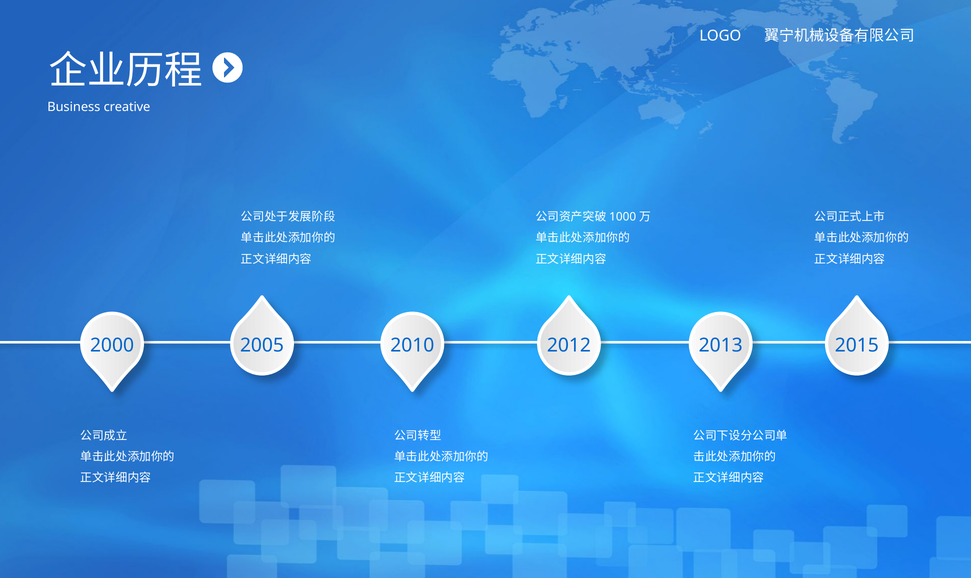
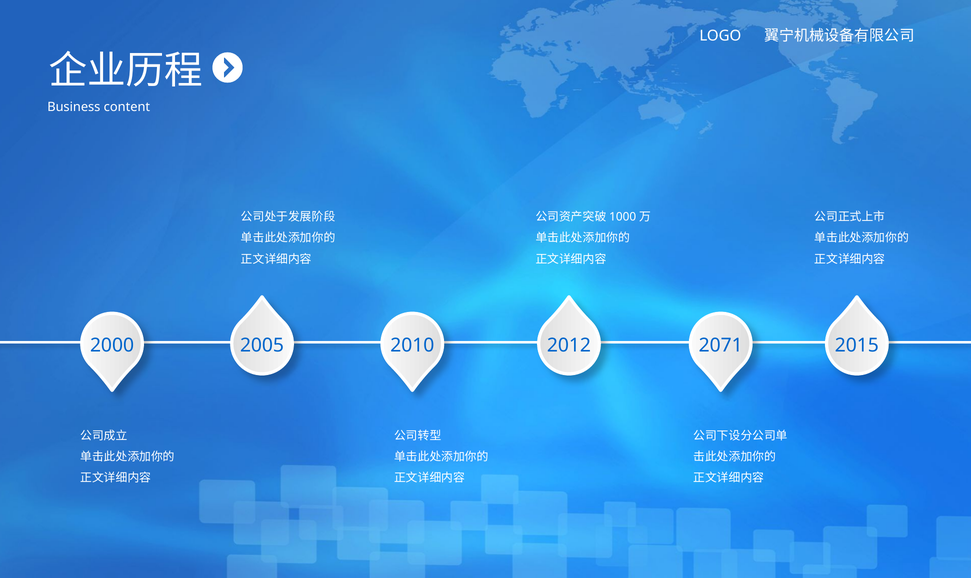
creative: creative -> content (127, 107)
2013: 2013 -> 2071 (721, 346)
